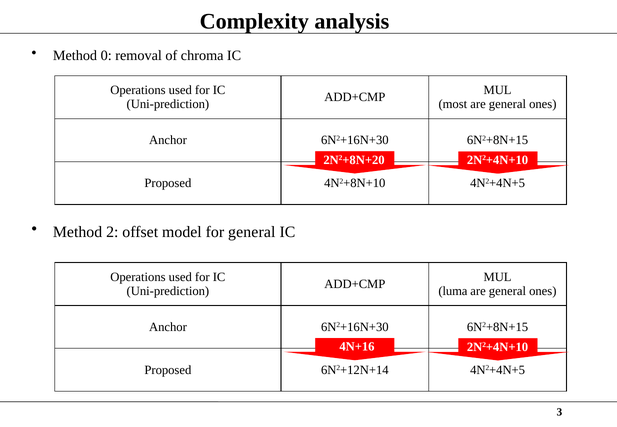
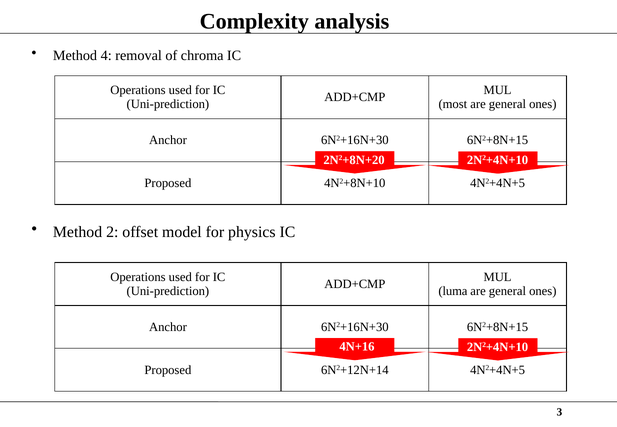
0: 0 -> 4 (106, 55)
for general: general -> physics (252, 232)
